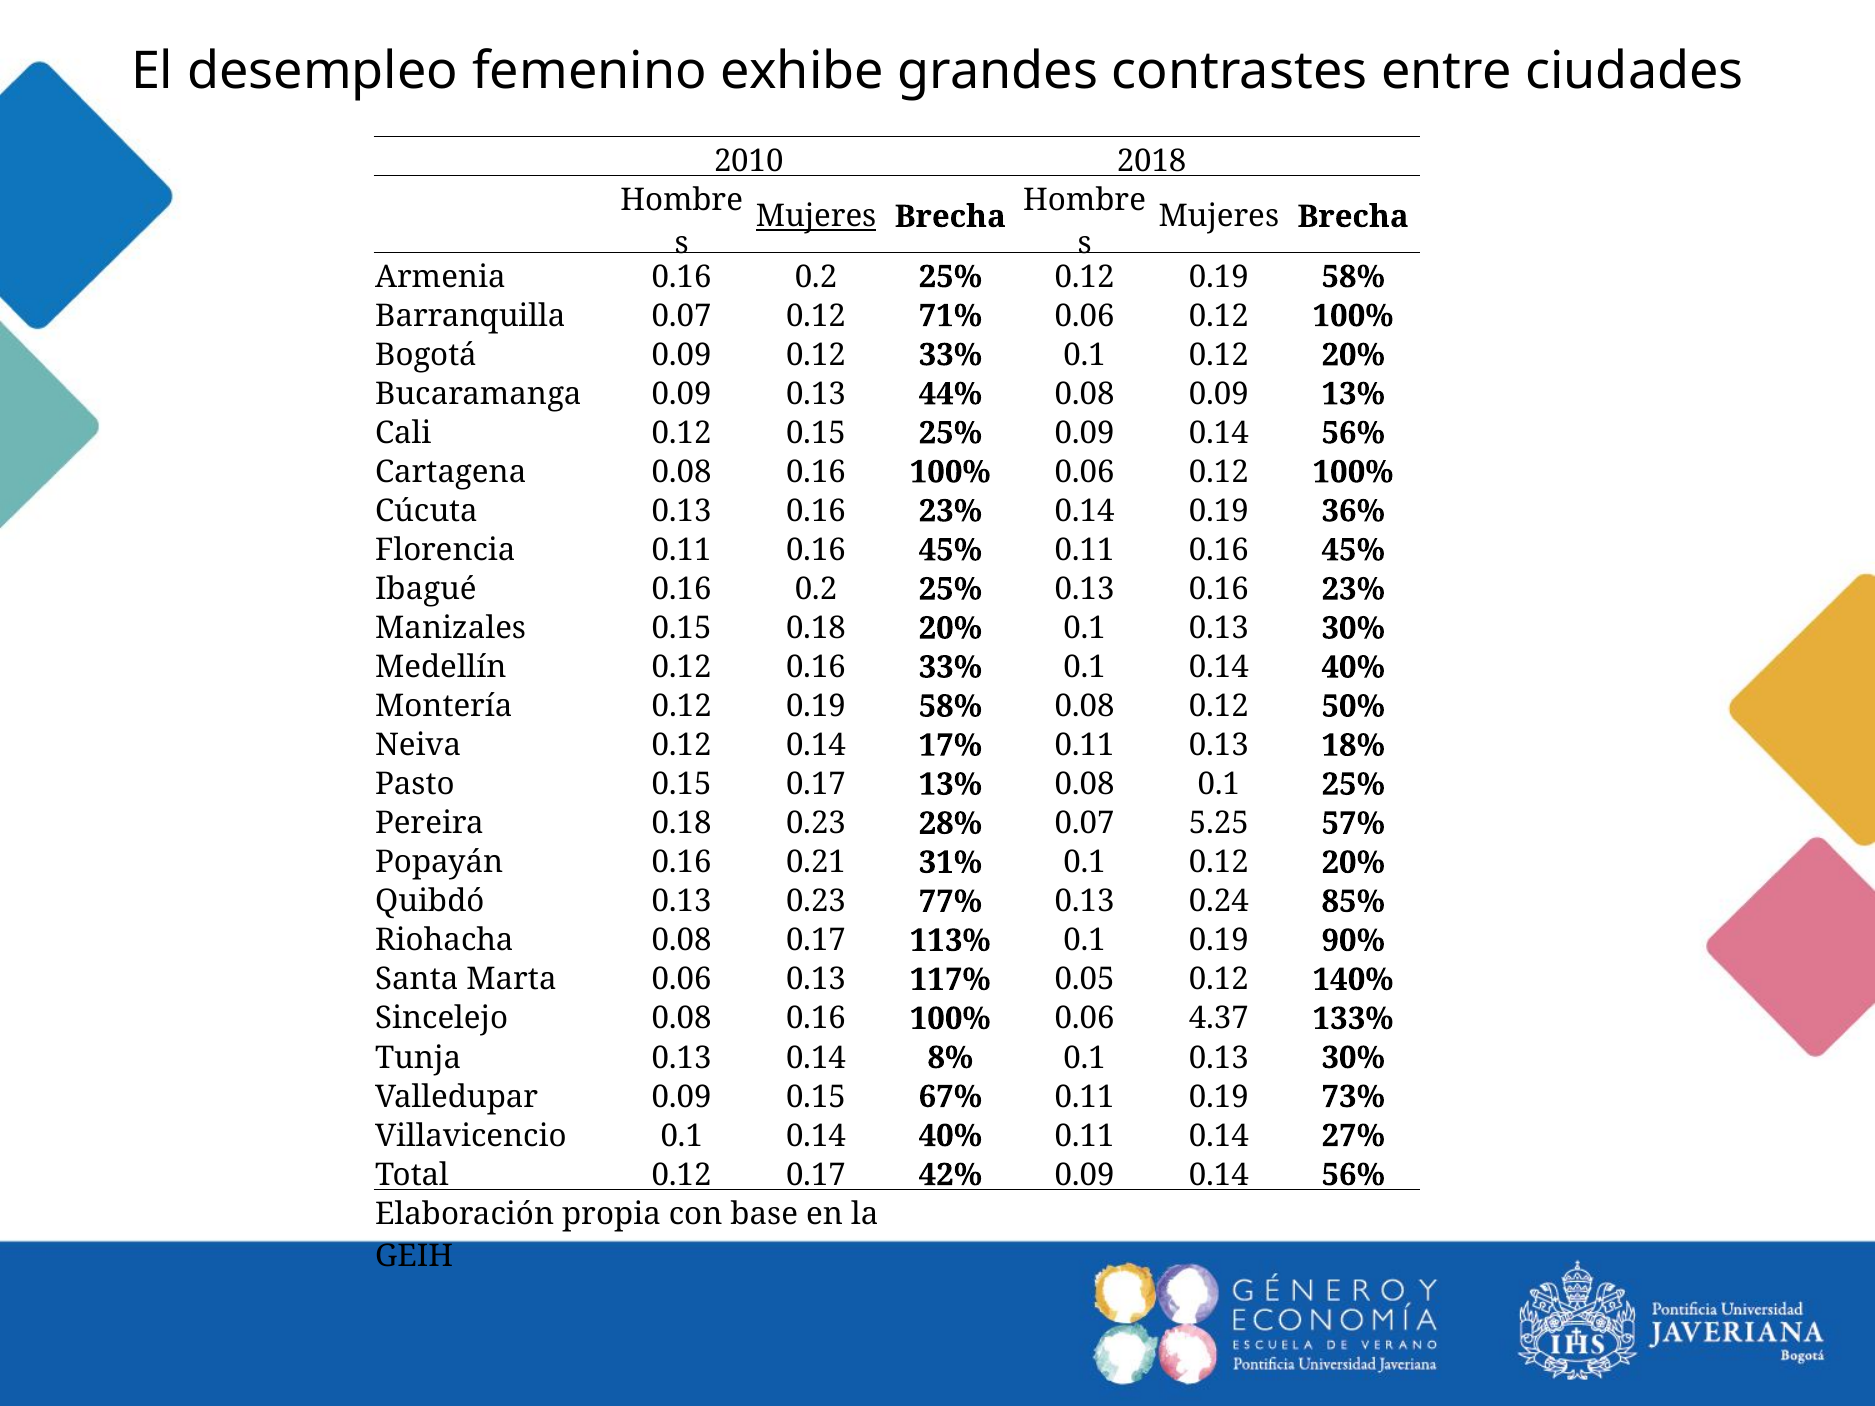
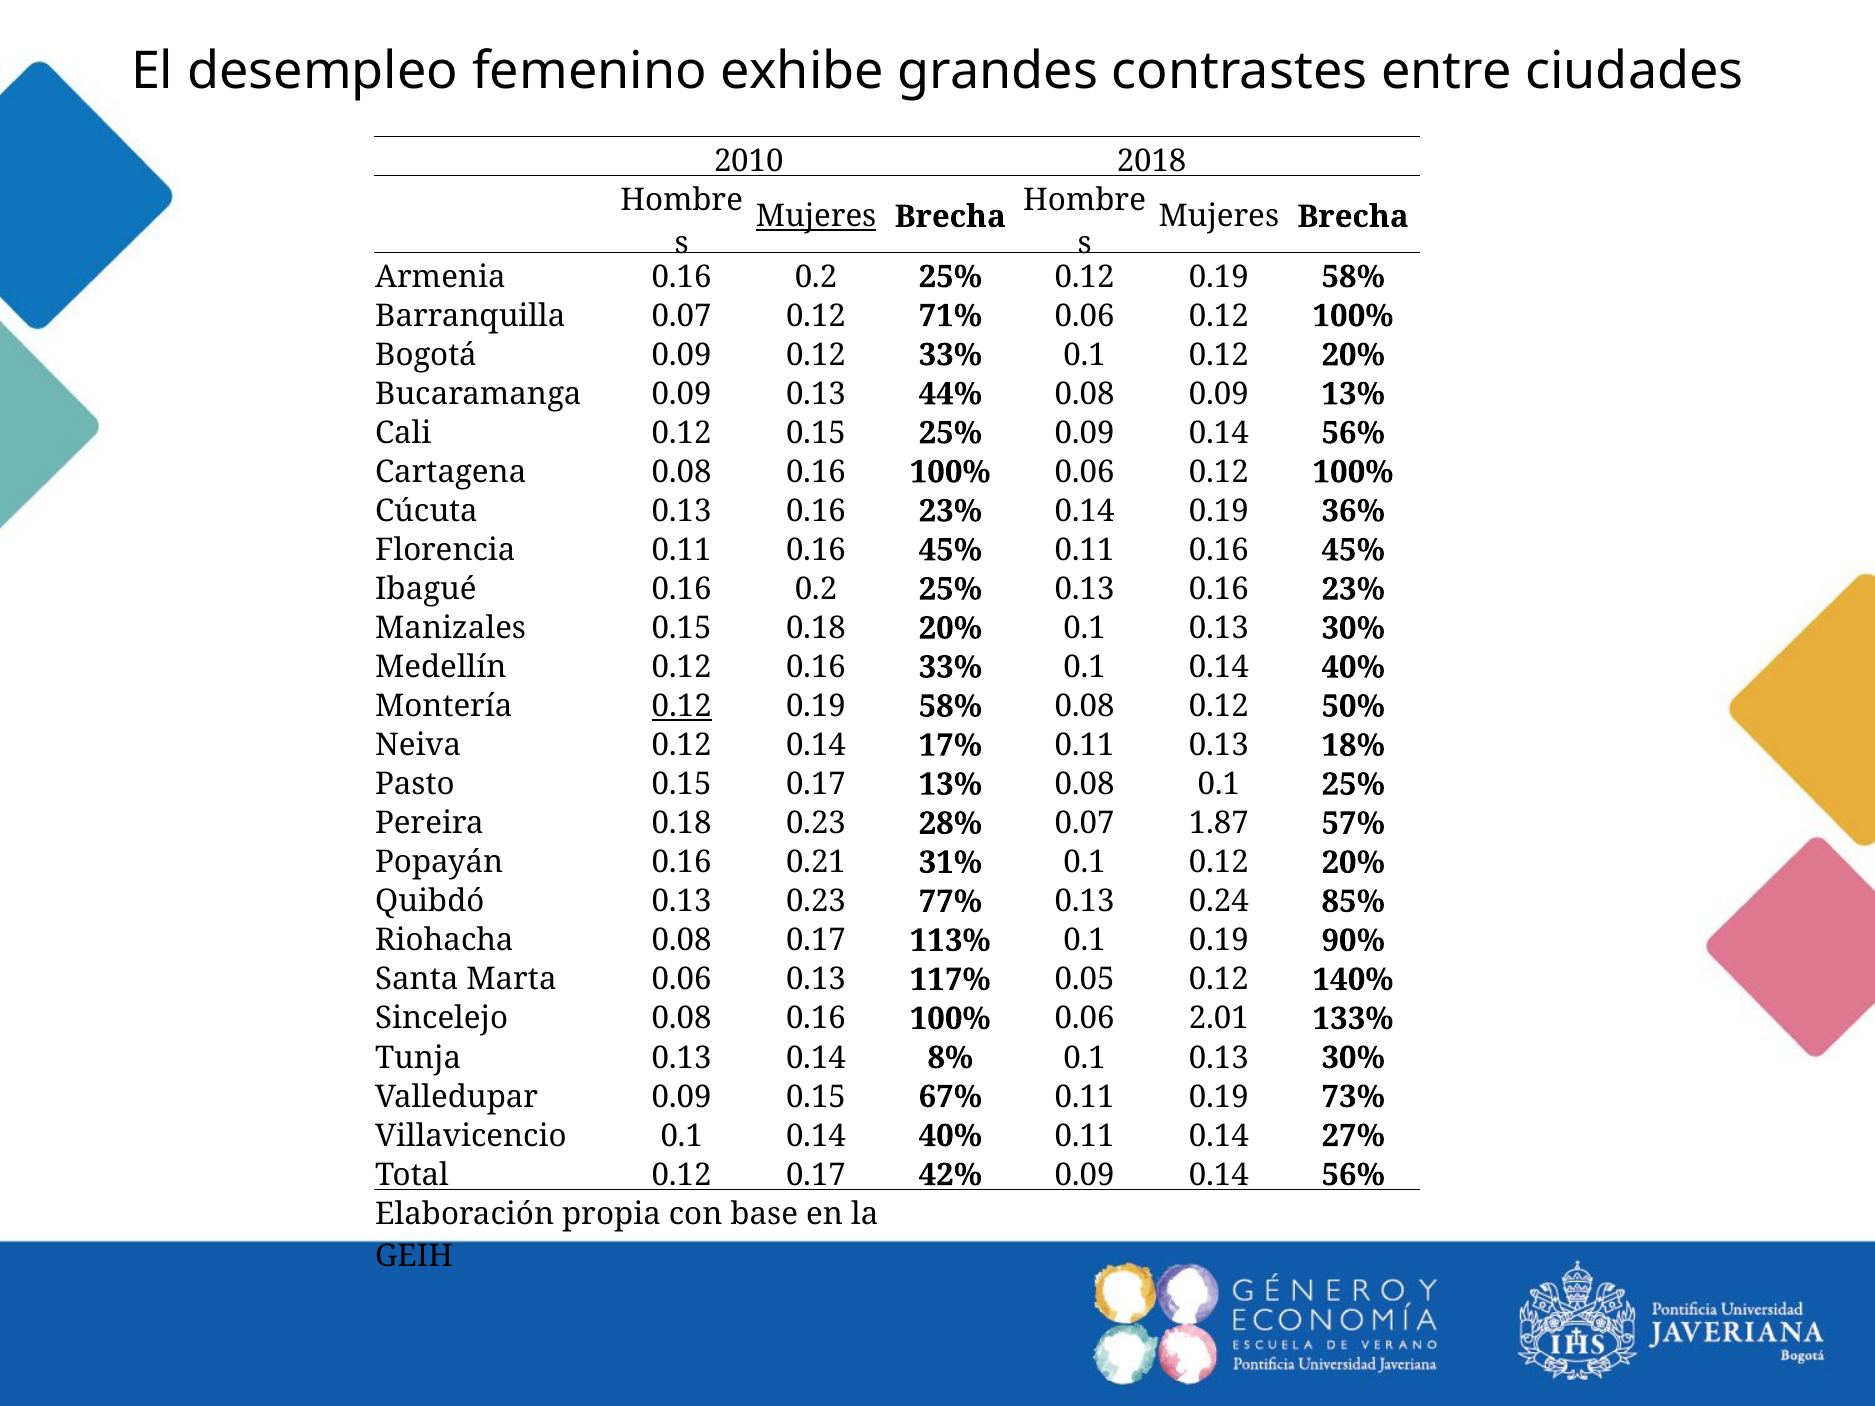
0.12 underline: none -> present (682, 706)
5.25: 5.25 -> 1.87 (1219, 824)
4.37: 4.37 -> 2.01 (1219, 1019)
